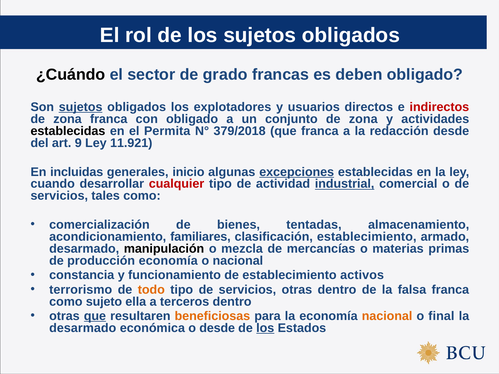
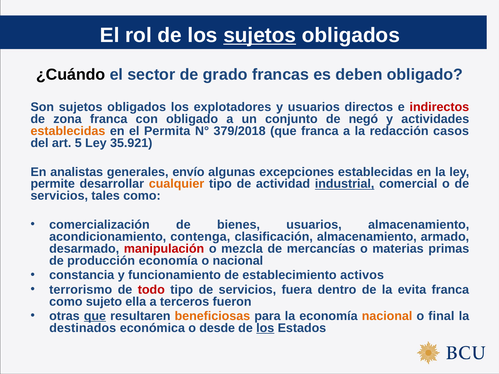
sujetos underline: none -> present (260, 35)
sujetos underline: present -> none (81, 107)
conjunto de zona: zona -> negó (363, 119)
establecidas colour: black -> orange (68, 131)
redacción desde: desde -> casos (451, 131)
9: 9 -> 5 (78, 143)
11.921: 11.921 -> 35.921 (131, 143)
incluidas: incluidas -> analistas (77, 172)
inicio: inicio -> envío (188, 172)
excepciones underline: present -> none (297, 172)
cuando: cuando -> permite (53, 184)
cualquier colour: red -> orange (177, 184)
bienes tentadas: tentadas -> usuarios (314, 225)
familiares: familiares -> contenga (200, 237)
clasificación establecimiento: establecimiento -> almacenamiento (367, 237)
manipulación colour: black -> red (164, 249)
todo colour: orange -> red (151, 290)
servicios otras: otras -> fuera (297, 290)
falsa: falsa -> evita (412, 290)
terceros dentro: dentro -> fueron (232, 302)
desarmado: desarmado -> destinados (83, 328)
